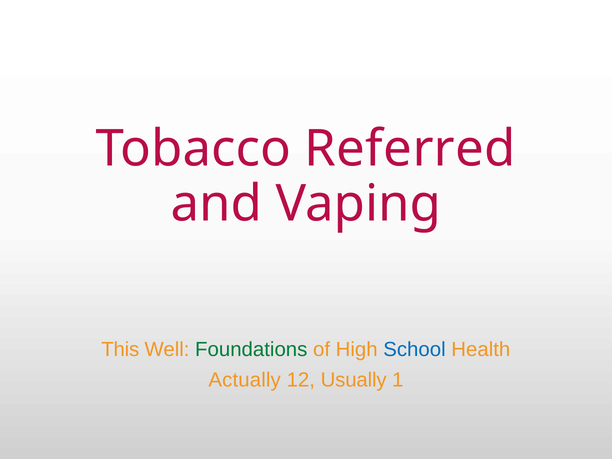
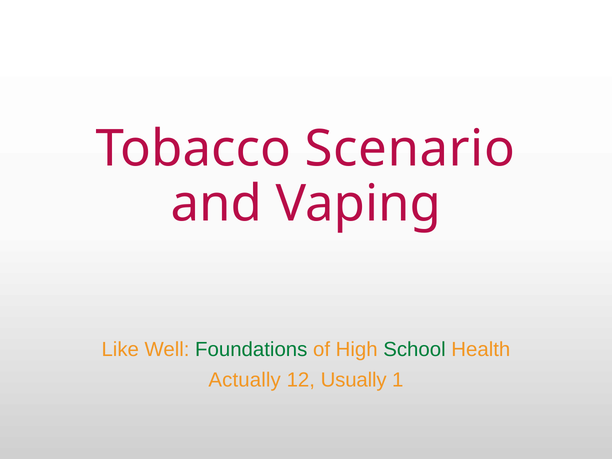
Referred: Referred -> Scenario (410, 149)
This: This -> Like (120, 350)
School colour: blue -> green (415, 350)
